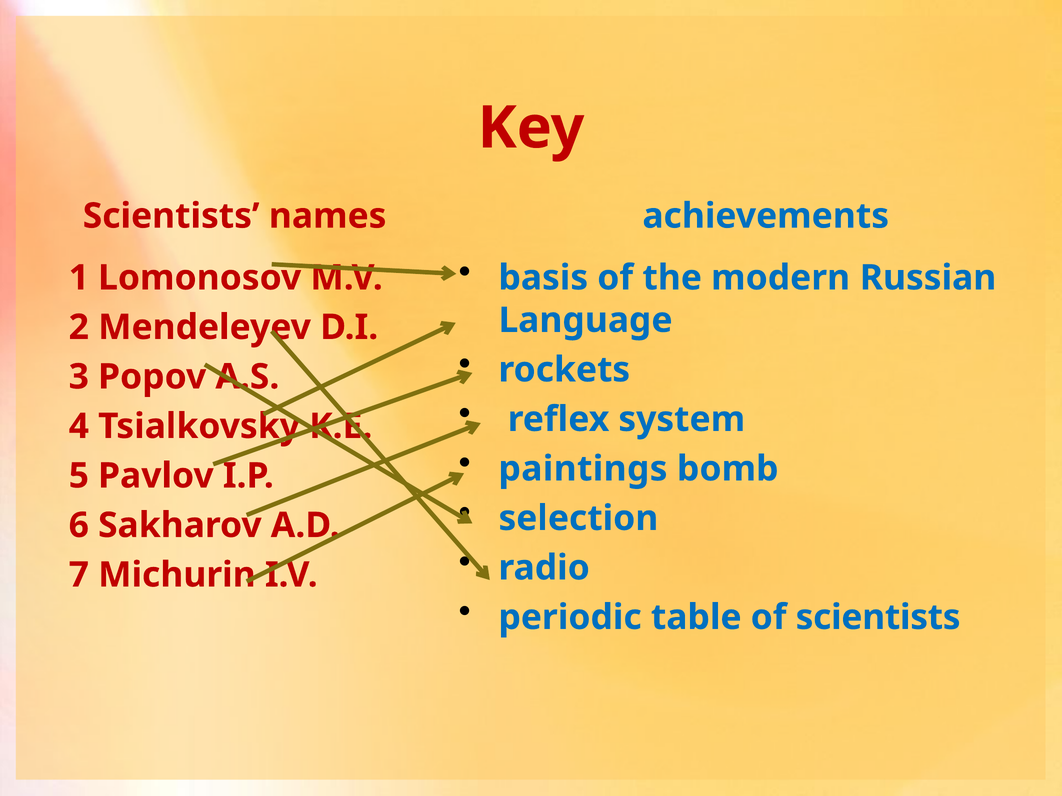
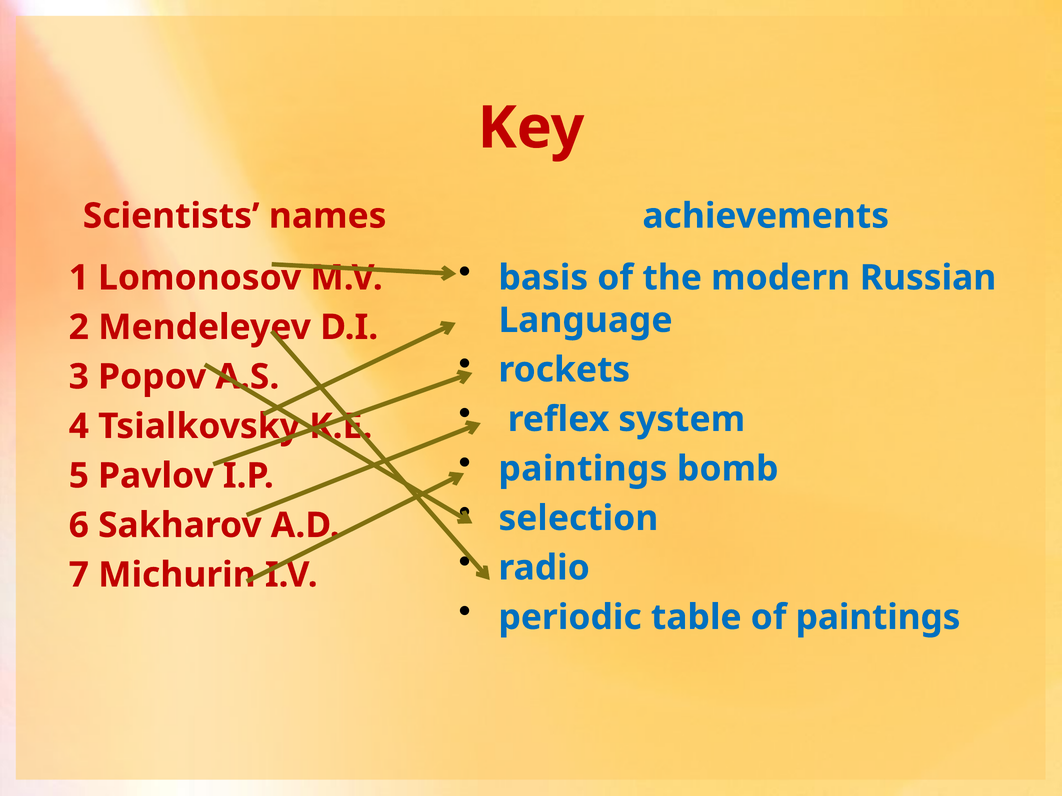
of scientists: scientists -> paintings (878, 618)
